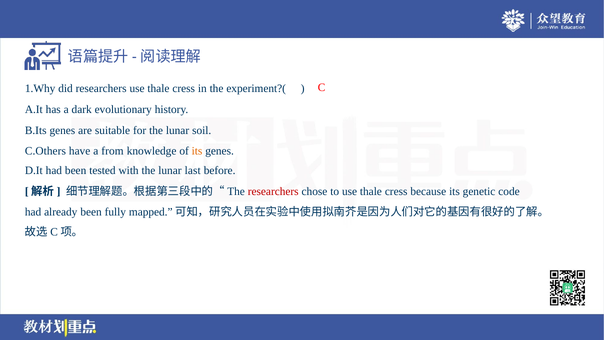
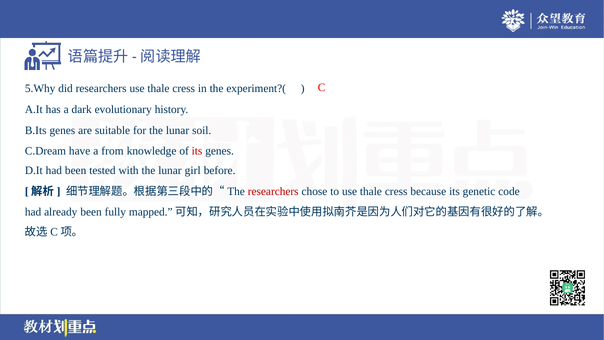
1.Why: 1.Why -> 5.Why (40, 88)
C.Others: C.Others -> C.Dream (45, 151)
its colour: orange -> red (197, 151)
last: last -> girl (193, 171)
